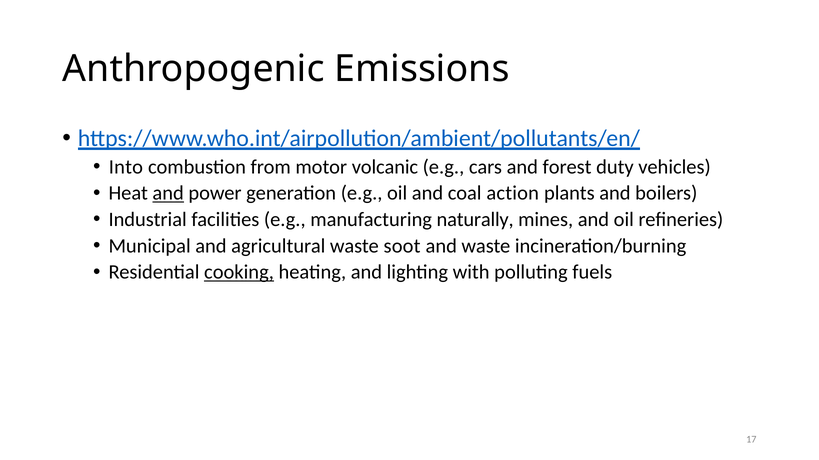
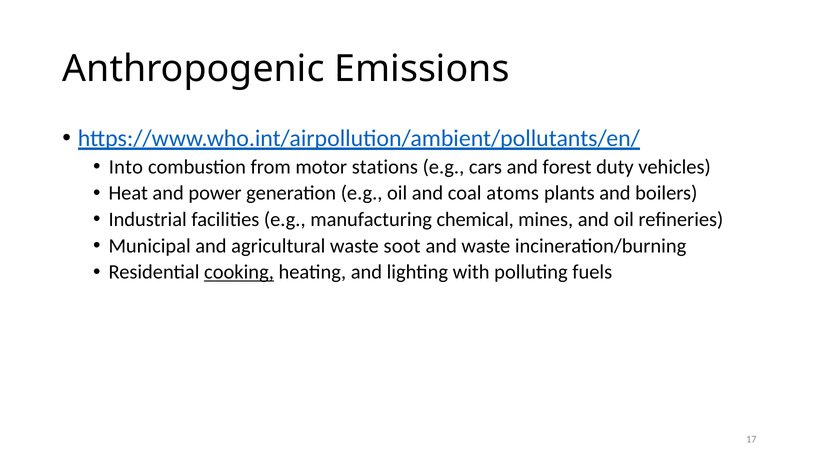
volcanic: volcanic -> stations (385, 167)
and underline: present -> none (168, 194)
action: action -> atoms (513, 194)
naturally: naturally -> chemical (475, 220)
